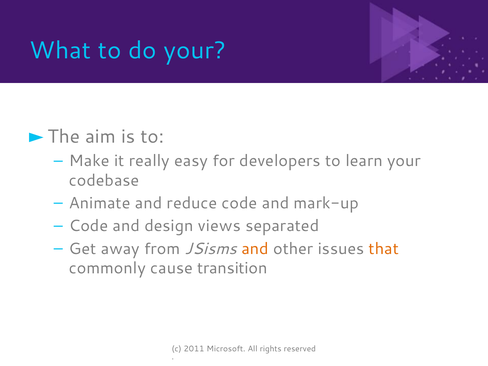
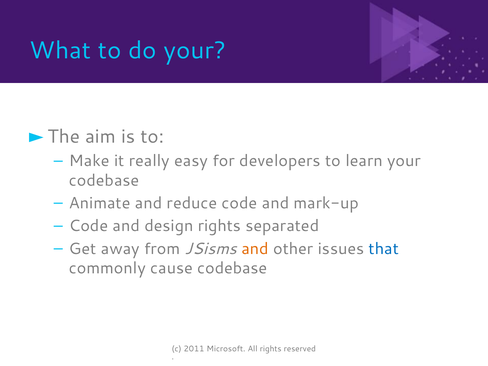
design views: views -> rights (219, 226)
that colour: orange -> blue (384, 249)
cause transition: transition -> codebase (232, 268)
